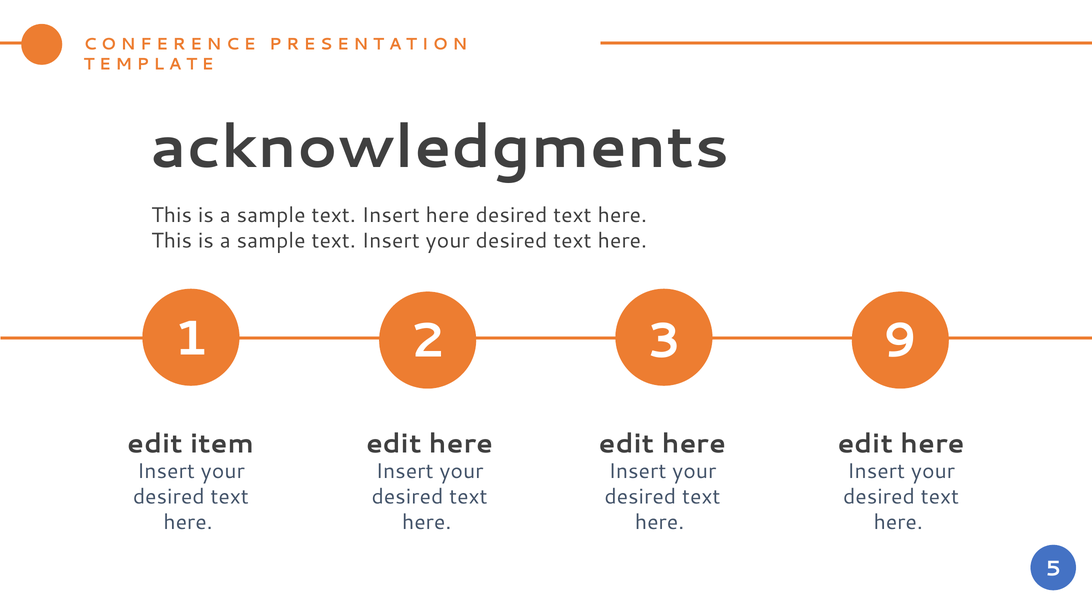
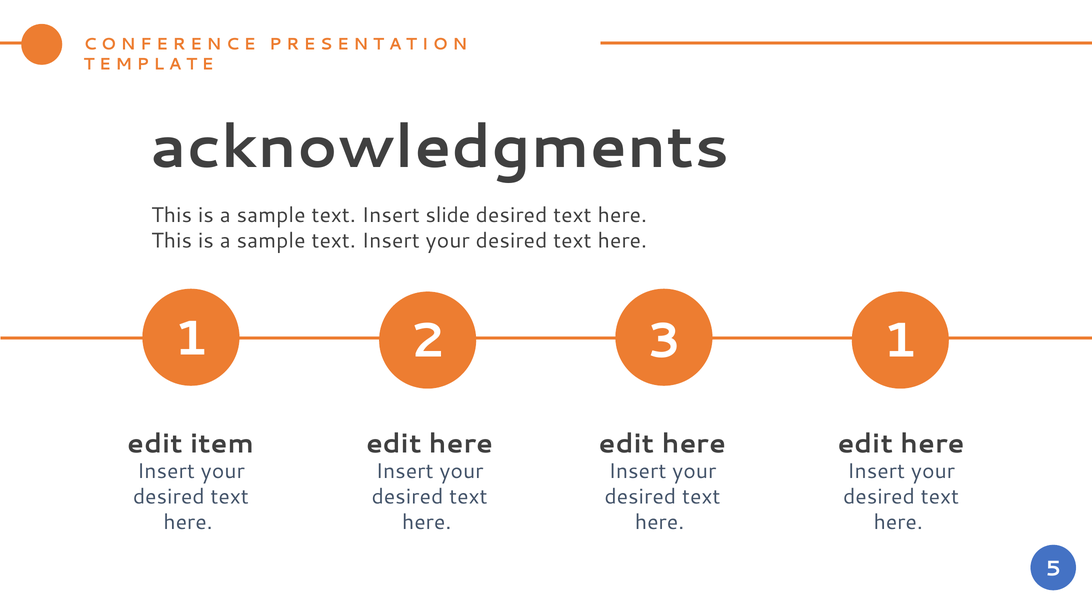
Insert here: here -> slide (448, 216)
3 9: 9 -> 1 (900, 341)
